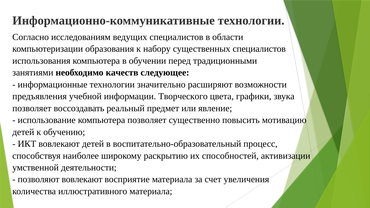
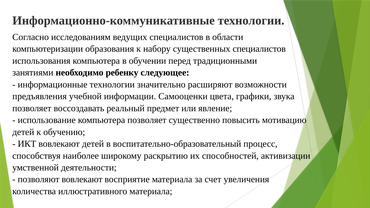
качеств: качеств -> ребенку (122, 73)
Творческого: Творческого -> Самооценки (183, 96)
